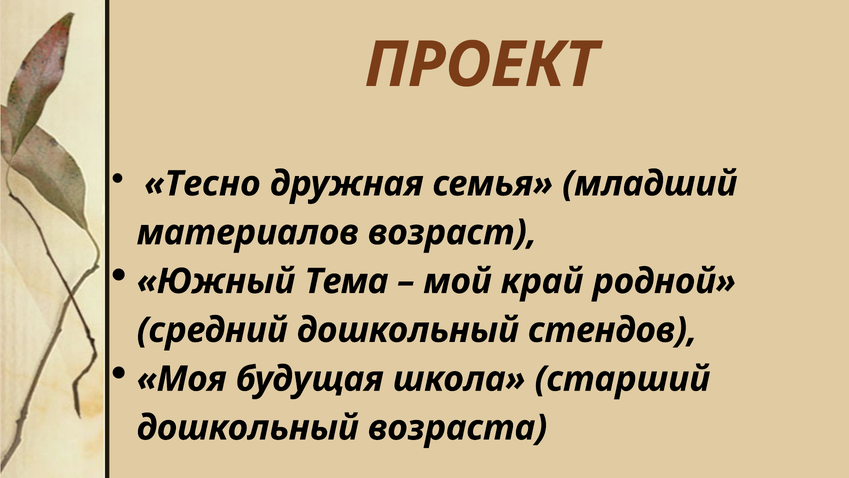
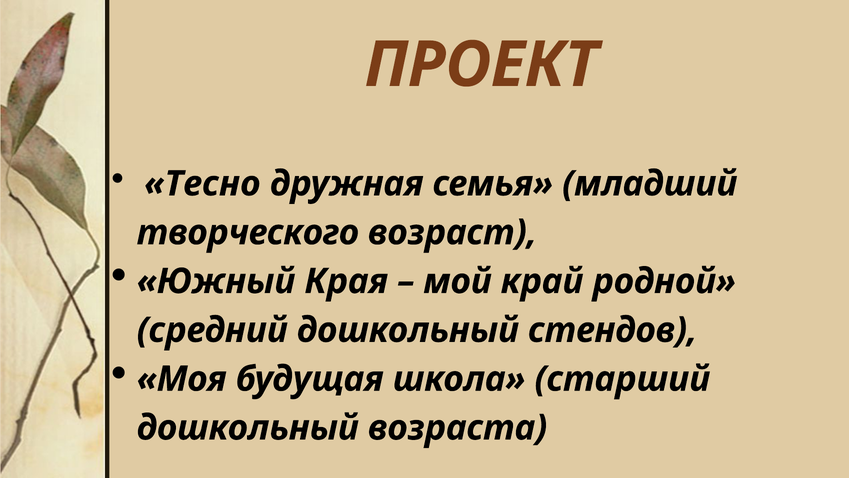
материалов: материалов -> творческого (248, 232)
Тема: Тема -> Края (346, 281)
